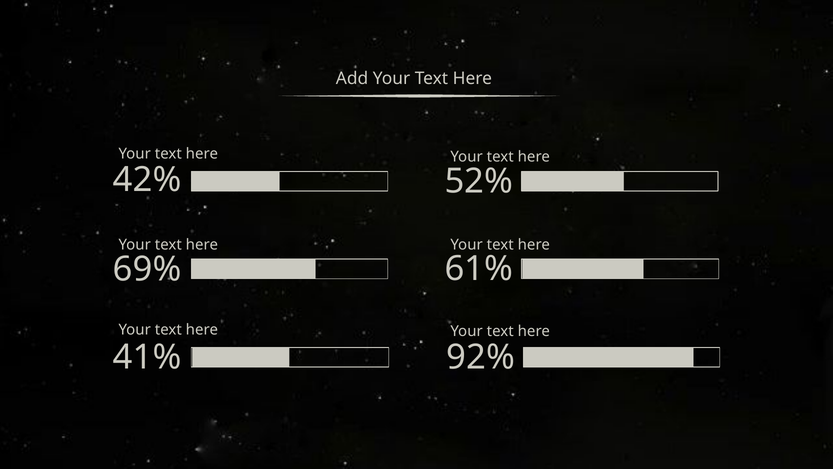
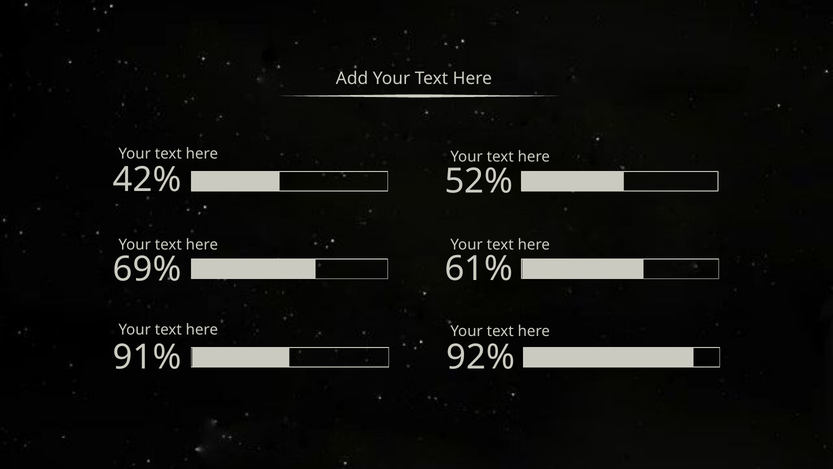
41%: 41% -> 91% (147, 357)
